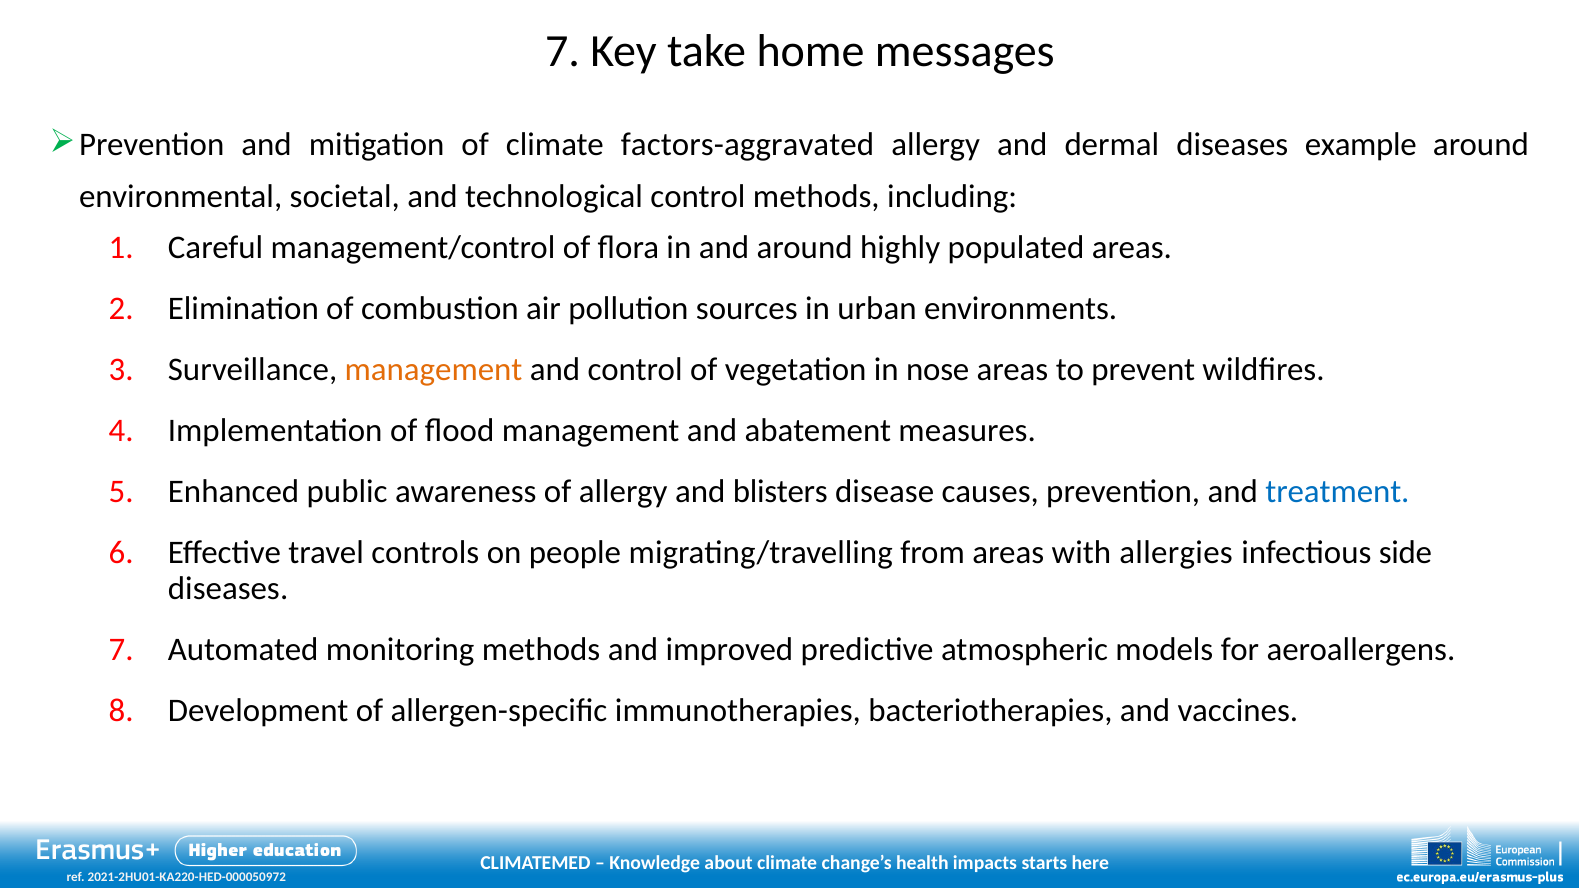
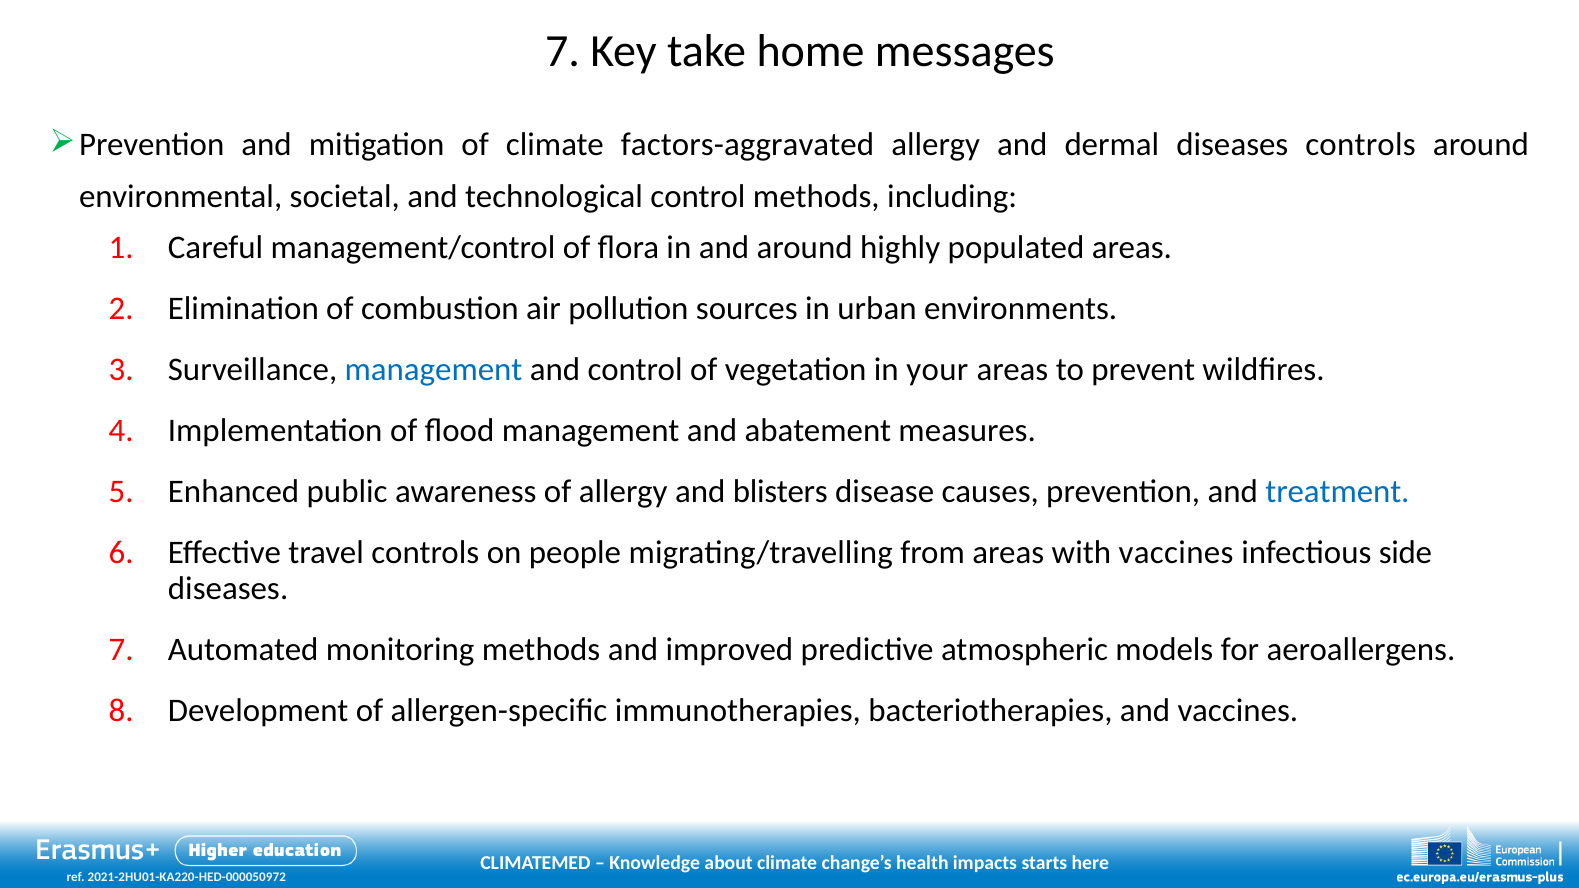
diseases example: example -> controls (1360, 145)
management colour: orange -> blue (434, 370)
nose: nose -> your (937, 370)
with allergies: allergies -> vaccines (1176, 553)
